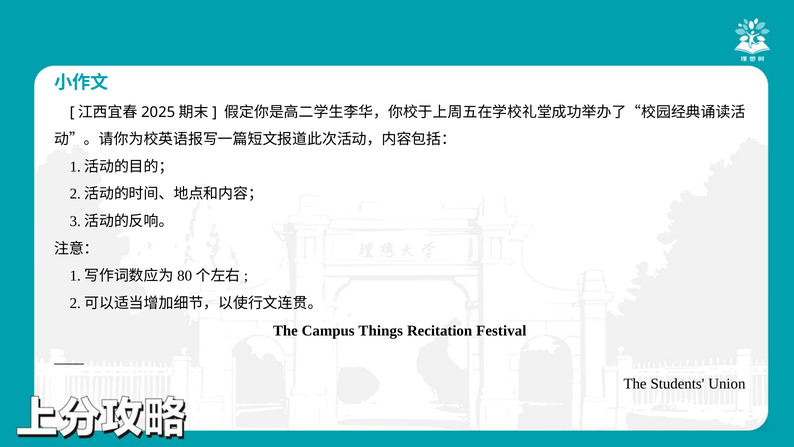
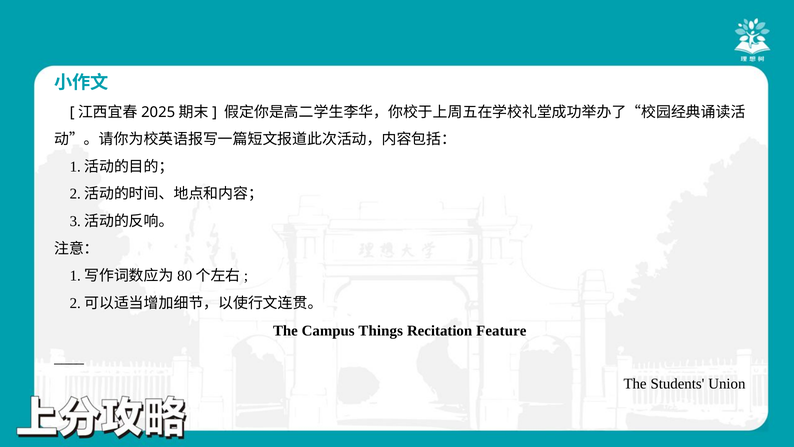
Festival: Festival -> Feature (501, 330)
